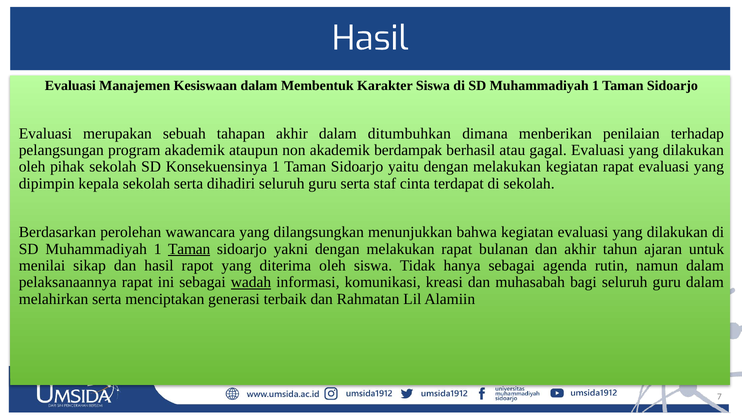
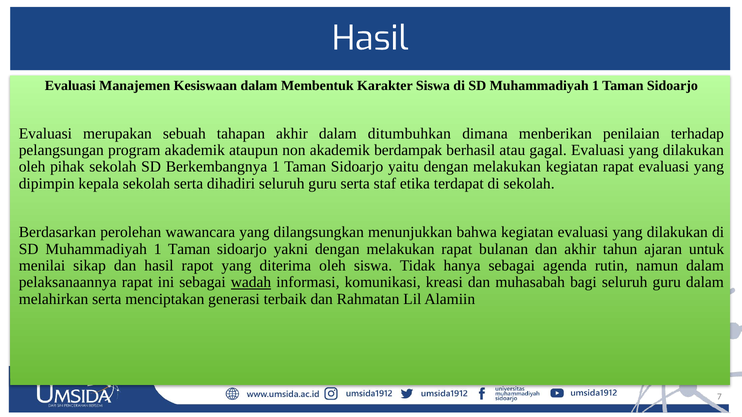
Konsekuensinya: Konsekuensinya -> Berkembangnya (217, 167)
cinta: cinta -> etika (415, 184)
Taman underline: present -> none (189, 249)
